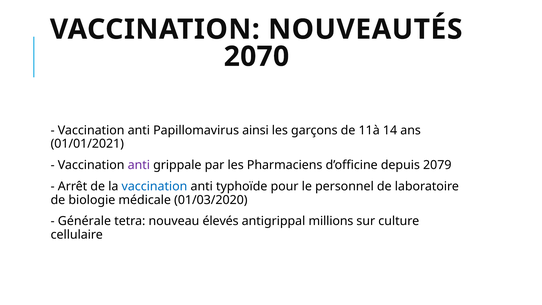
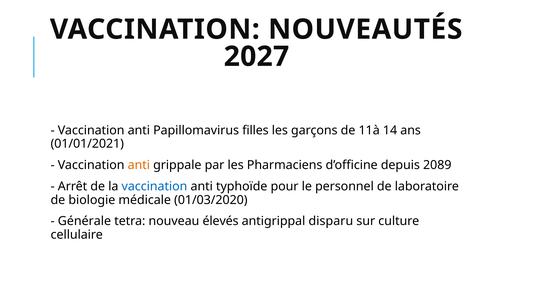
2070: 2070 -> 2027 (256, 57)
ainsi: ainsi -> filles (255, 130)
anti colour: purple -> orange (139, 165)
2079: 2079 -> 2089 (437, 165)
millions: millions -> disparu (331, 221)
